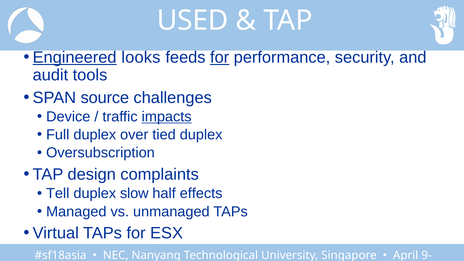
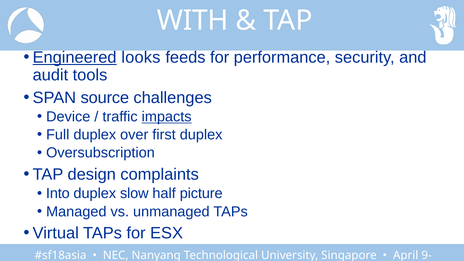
USED: USED -> WITH (193, 21)
for underline: present -> none (220, 57)
tied: tied -> first (164, 135)
Tell: Tell -> Into (58, 194)
effects: effects -> picture (201, 194)
